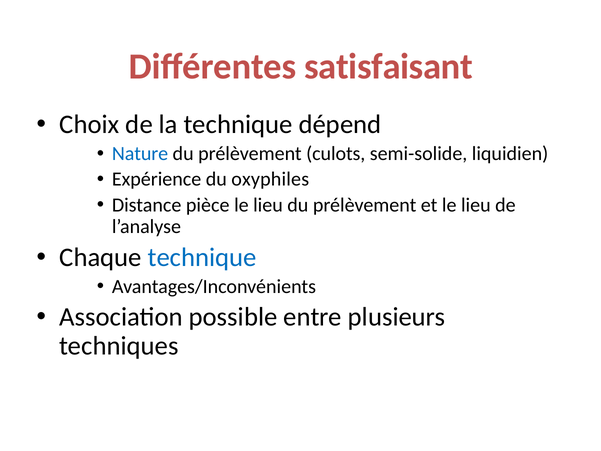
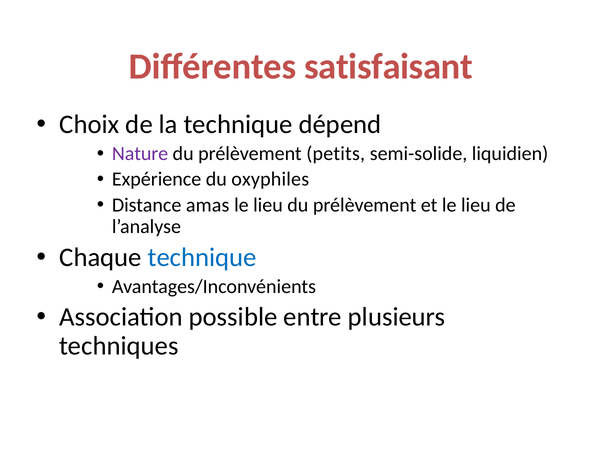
Nature colour: blue -> purple (140, 154)
culots: culots -> petits (336, 154)
pièce: pièce -> amas (208, 205)
